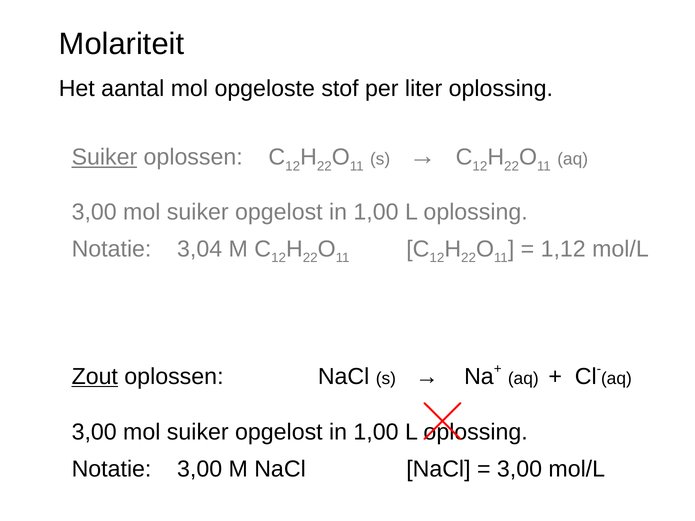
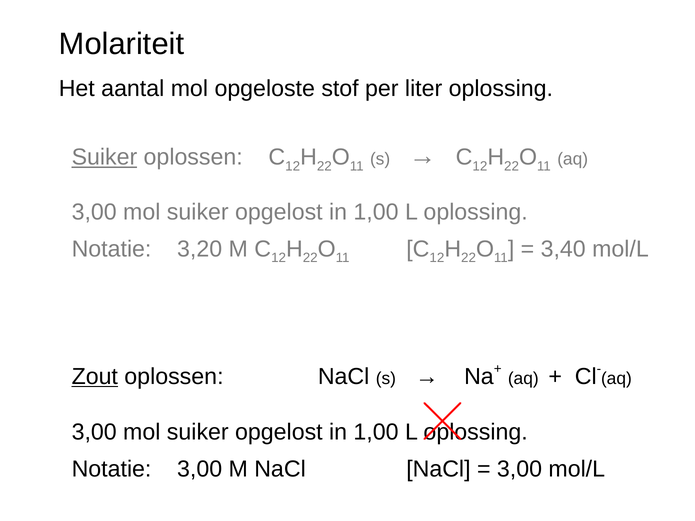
3,04: 3,04 -> 3,20 (200, 249)
1,12: 1,12 -> 3,40 (563, 249)
